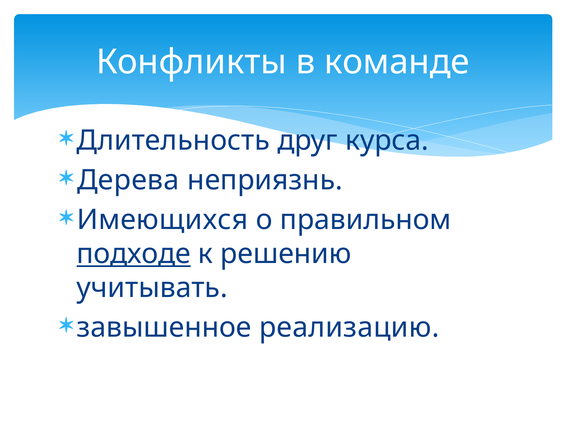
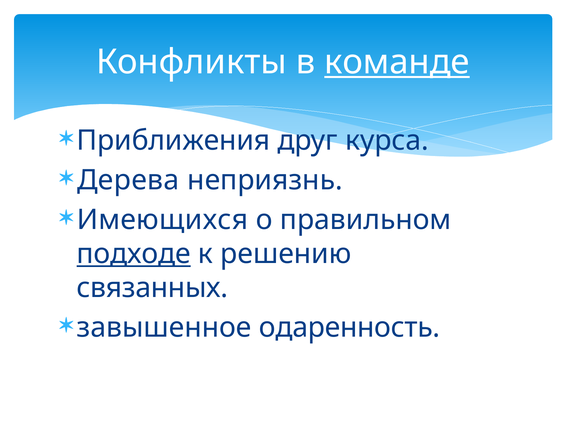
команде underline: none -> present (397, 62)
Длительность: Длительность -> Приближения (173, 140)
учитывать: учитывать -> связанных (152, 288)
реализацию: реализацию -> одаренность (350, 327)
